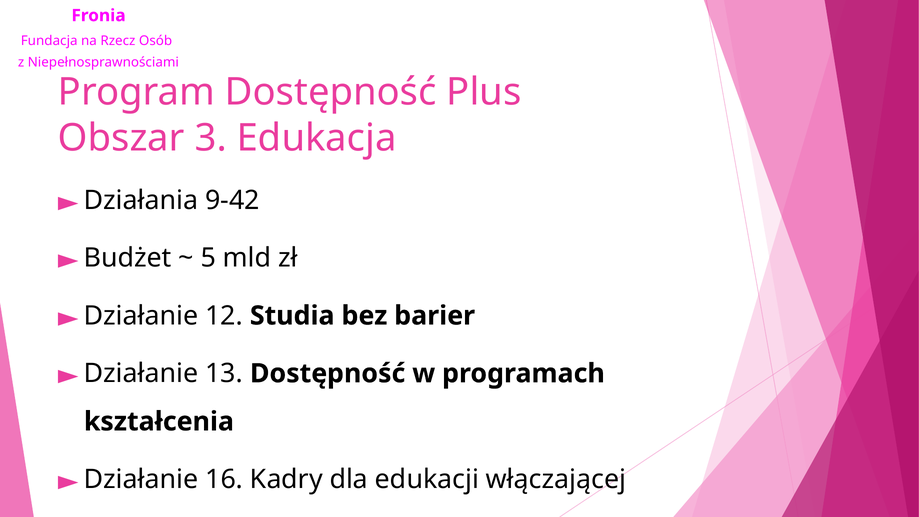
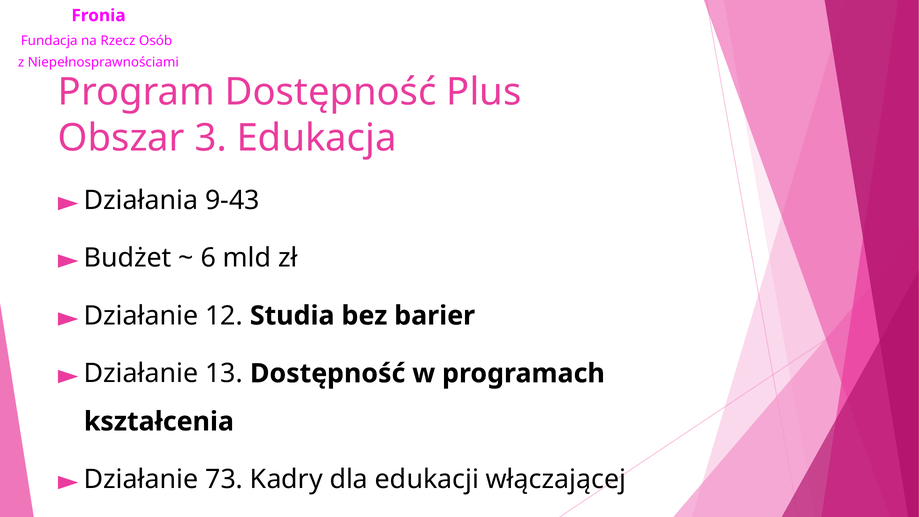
9-42: 9-42 -> 9-43 (232, 200)
5: 5 -> 6 (208, 258)
16: 16 -> 73 (224, 479)
